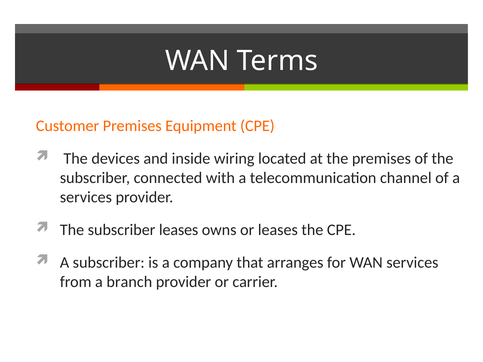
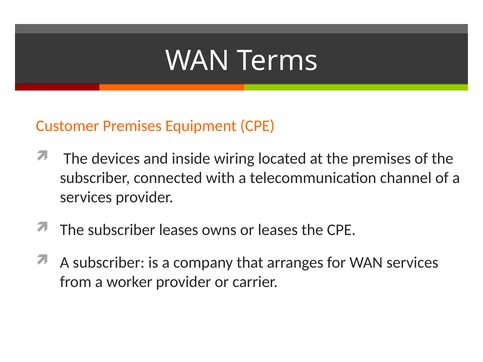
branch: branch -> worker (129, 282)
